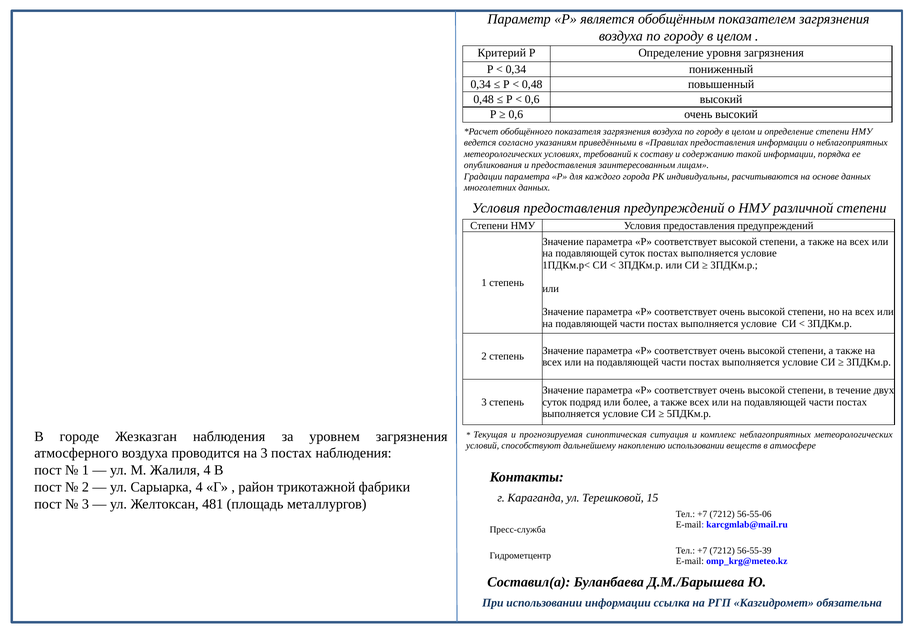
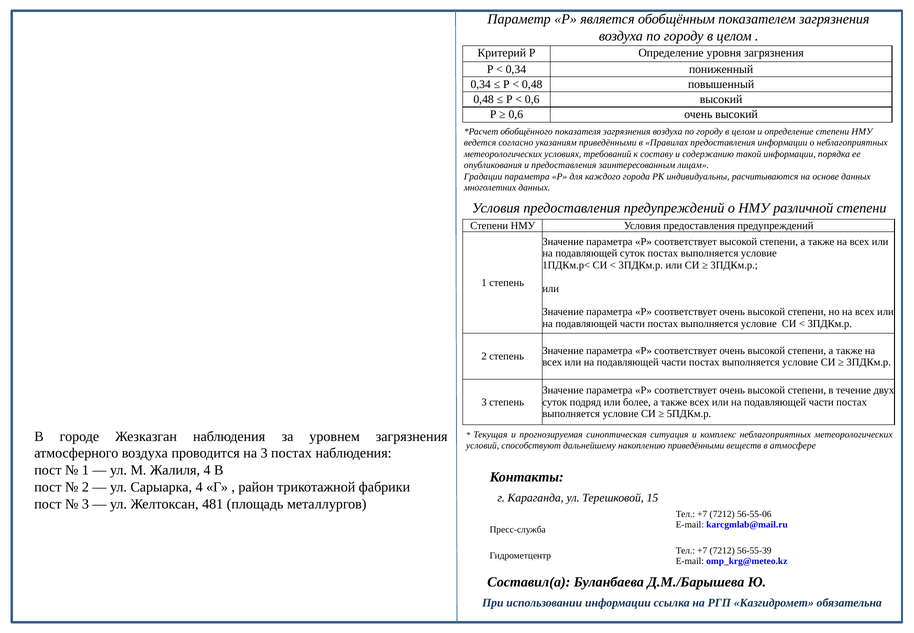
накоплению использовании: использовании -> приведёнными (696, 445)
